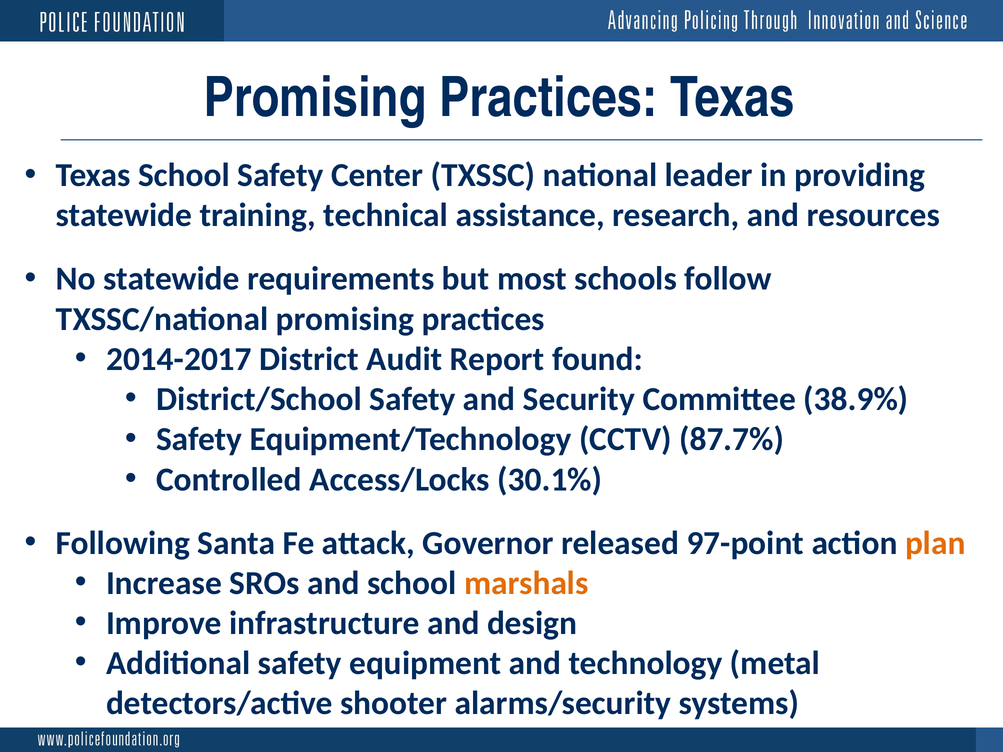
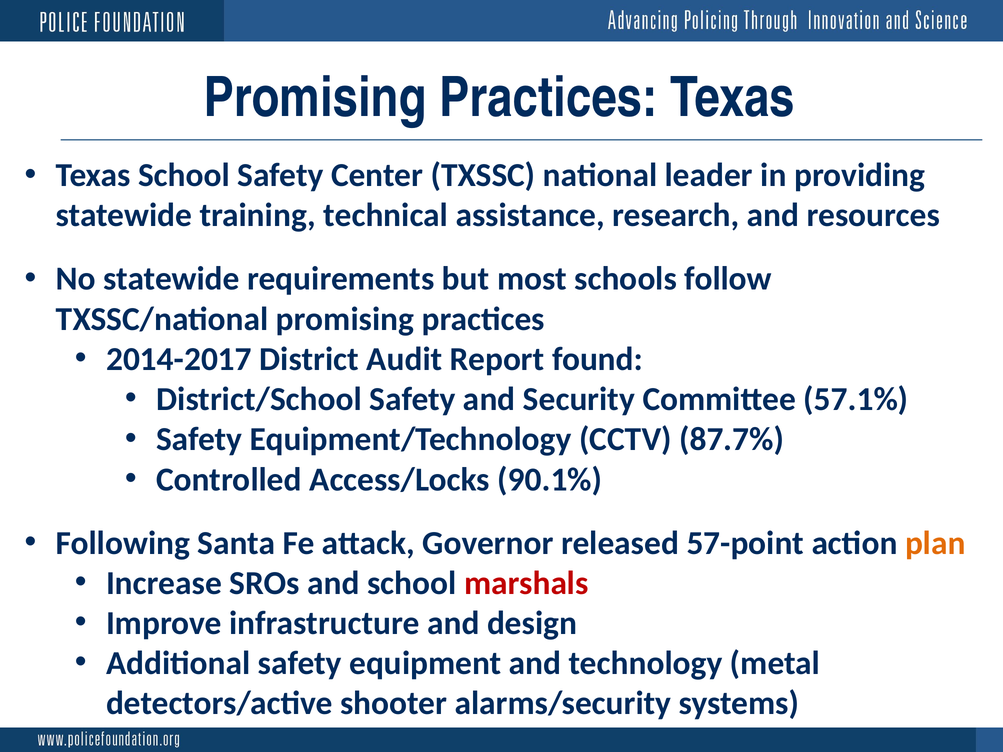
38.9%: 38.9% -> 57.1% (856, 399)
30.1%: 30.1% -> 90.1% (550, 480)
97-point: 97-point -> 57-point (745, 543)
marshals colour: orange -> red (526, 583)
